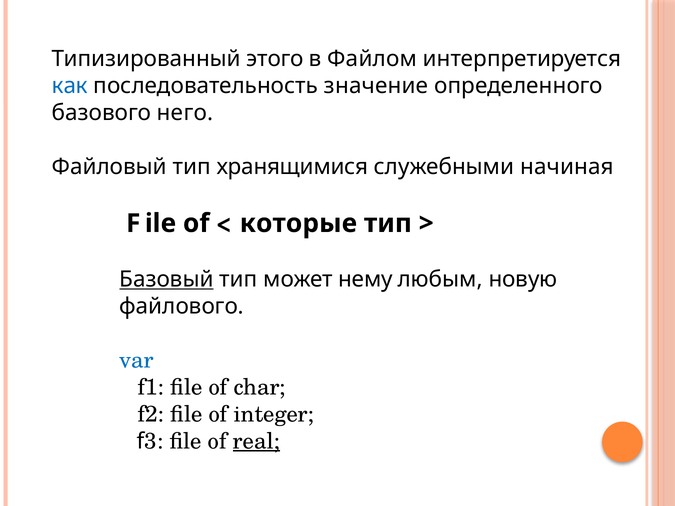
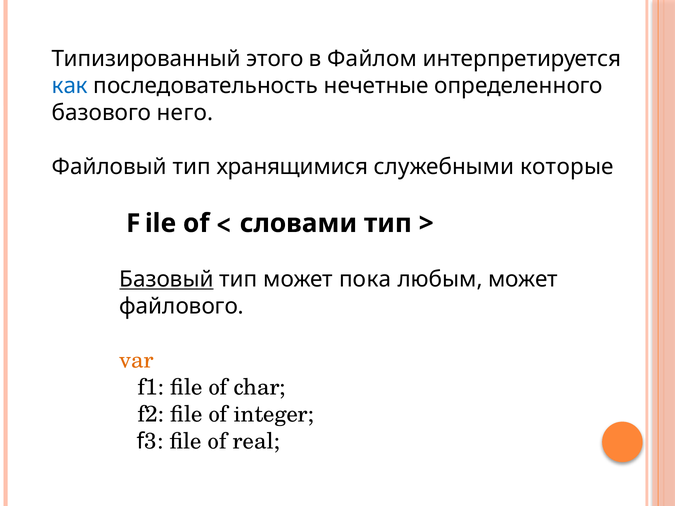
значение: значение -> нечетные (376, 86)
начиная: начиная -> которые (567, 167)
которые: которые -> словами (298, 223)
нему: нему -> пока (365, 279)
любым новую: новую -> может (523, 279)
var colour: blue -> orange (136, 360)
real underline: present -> none (256, 441)
